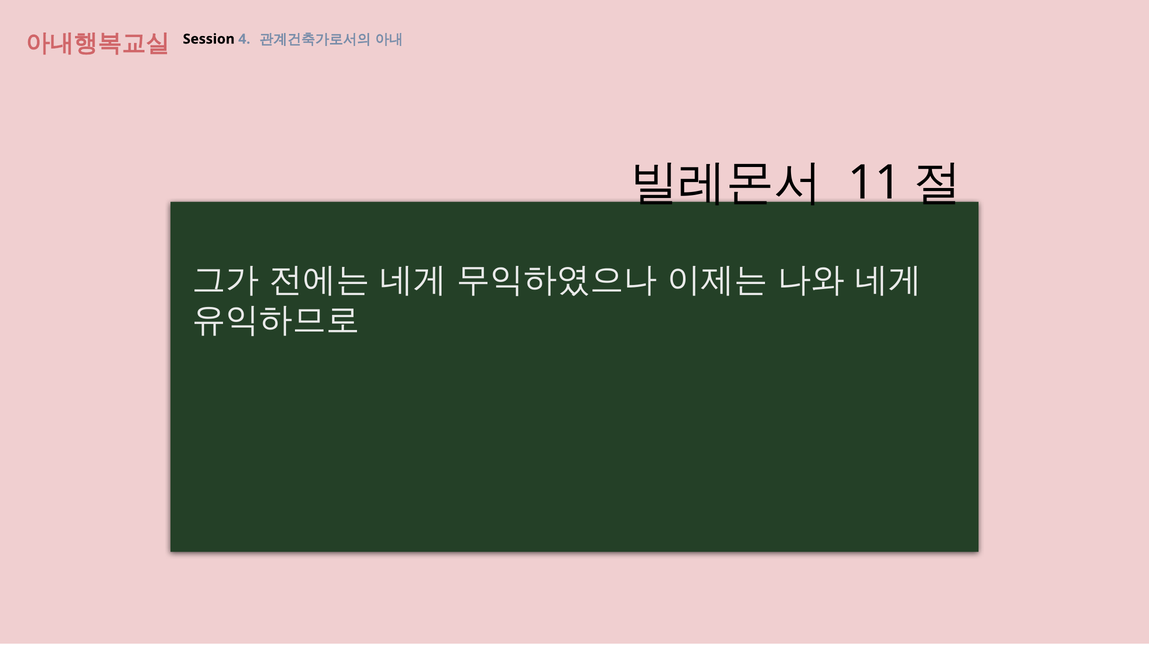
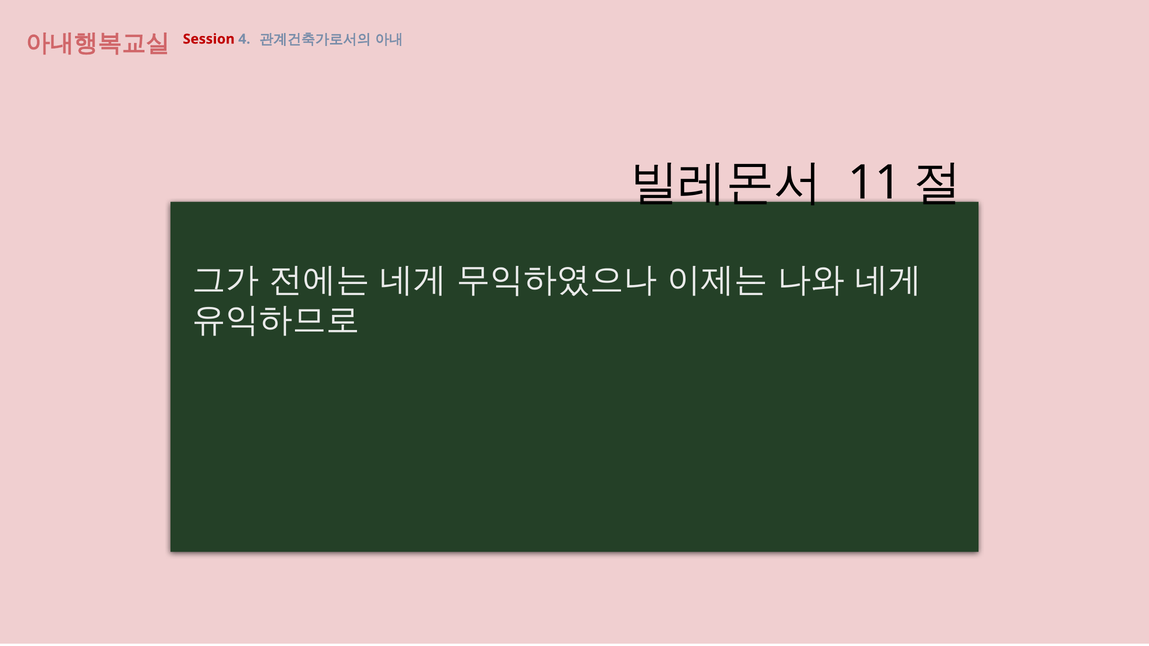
Session colour: black -> red (209, 39)
